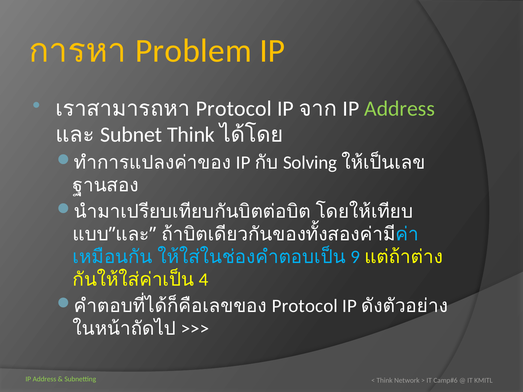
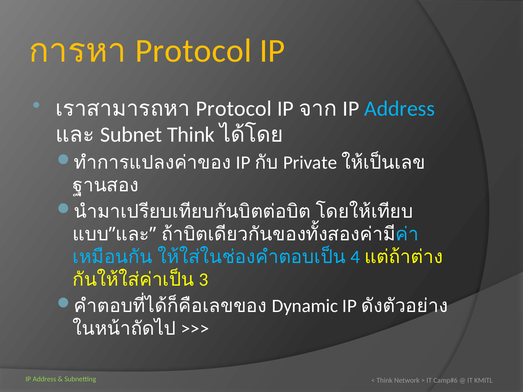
Problem: Problem -> Protocol (193, 51)
Address colour: light green -> light blue (400, 109)
Solving: Solving -> Private (310, 163)
9: 9 -> 4 (355, 257)
4: 4 -> 3 (204, 280)
Protocol: Protocol -> Dynamic (305, 306)
